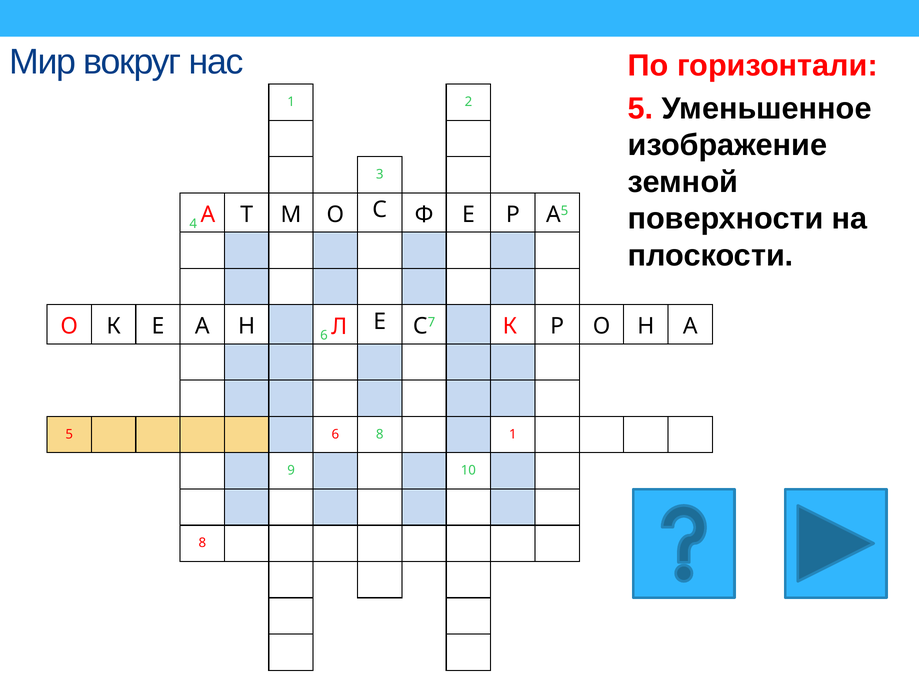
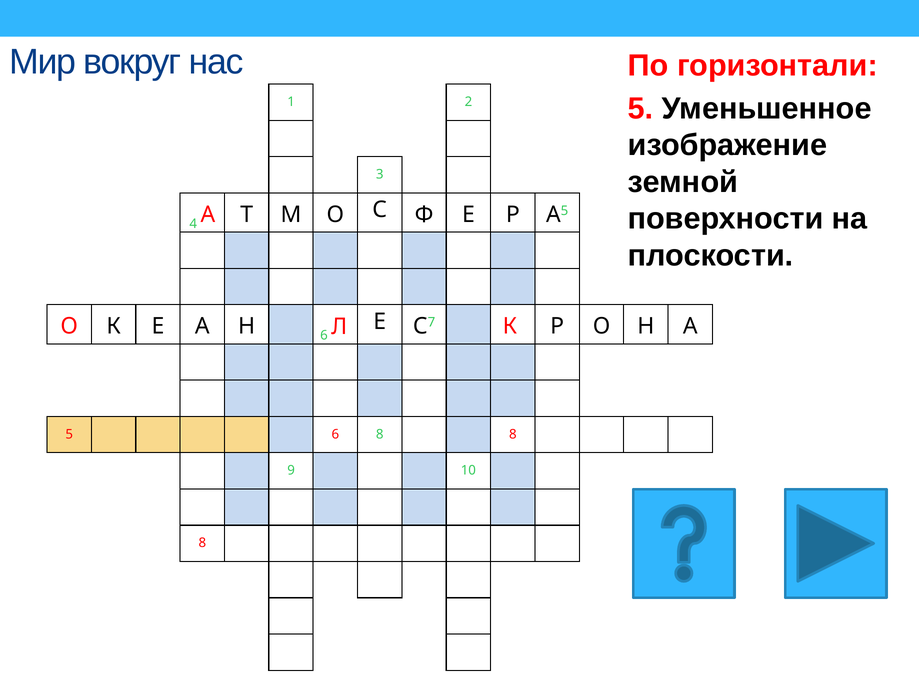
8 1: 1 -> 8 (513, 434)
